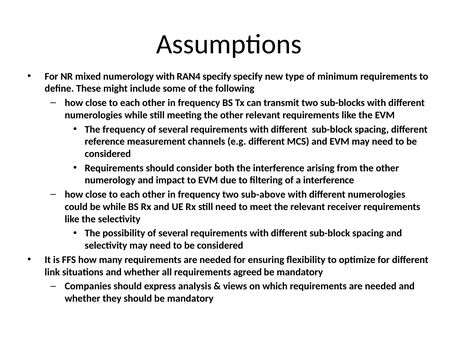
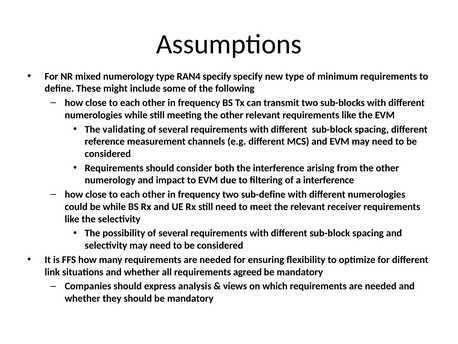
numerology with: with -> type (165, 76)
The frequency: frequency -> validating (124, 129)
sub-above: sub-above -> sub-define (263, 194)
